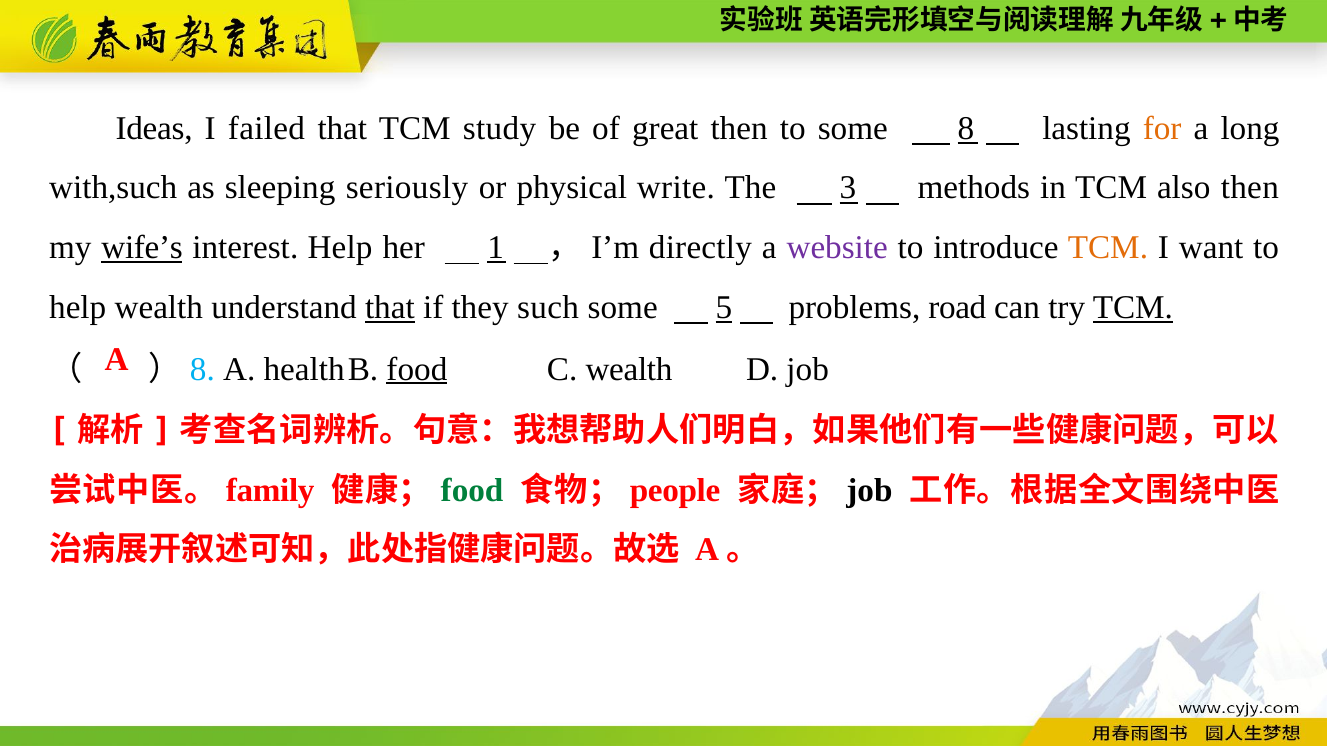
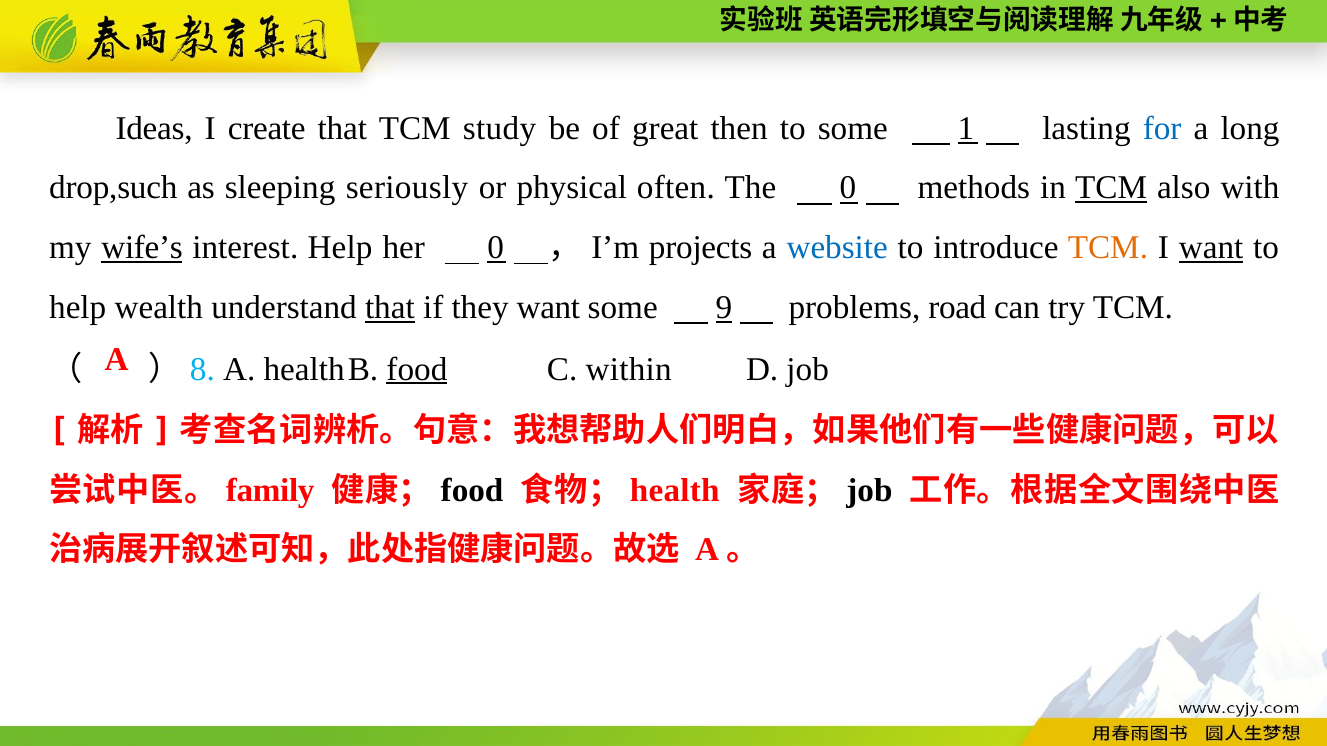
failed: failed -> create (267, 128)
8: 8 -> 1 (966, 128)
for colour: orange -> blue (1162, 128)
with,such: with,such -> drop,such (113, 188)
write: write -> often (676, 188)
The 3: 3 -> 0 (848, 188)
TCM underline: none -> present (1111, 188)
also then: then -> with (1250, 188)
her 1: 1 -> 0 (496, 248)
directly: directly -> projects (701, 248)
website colour: purple -> blue (837, 248)
want underline: none -> present (1211, 248)
they such: such -> want (548, 308)
5: 5 -> 9 (724, 308)
TCM underline: present -> none (1133, 308)
C wealth: wealth -> within (629, 369)
food colour: green -> black (472, 491)
people: people -> health (675, 491)
